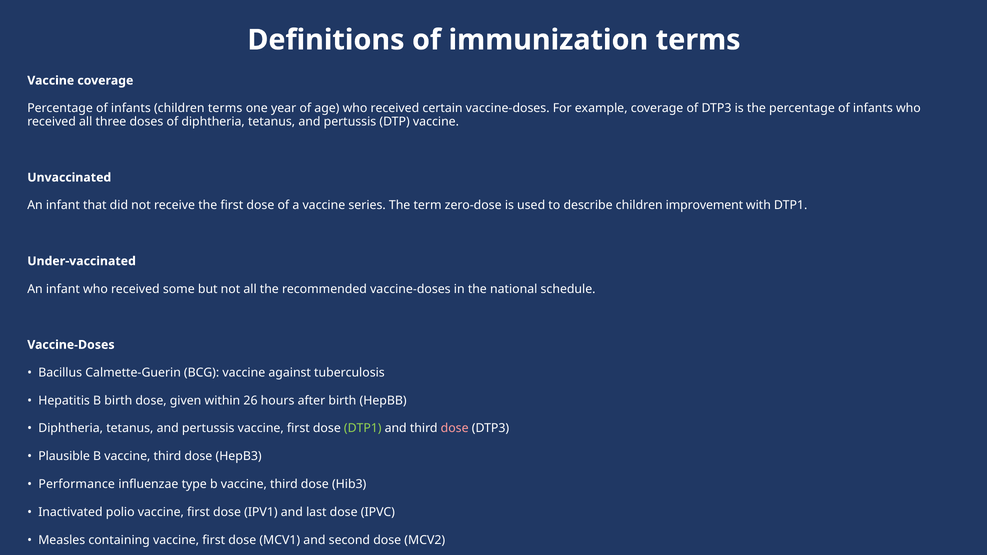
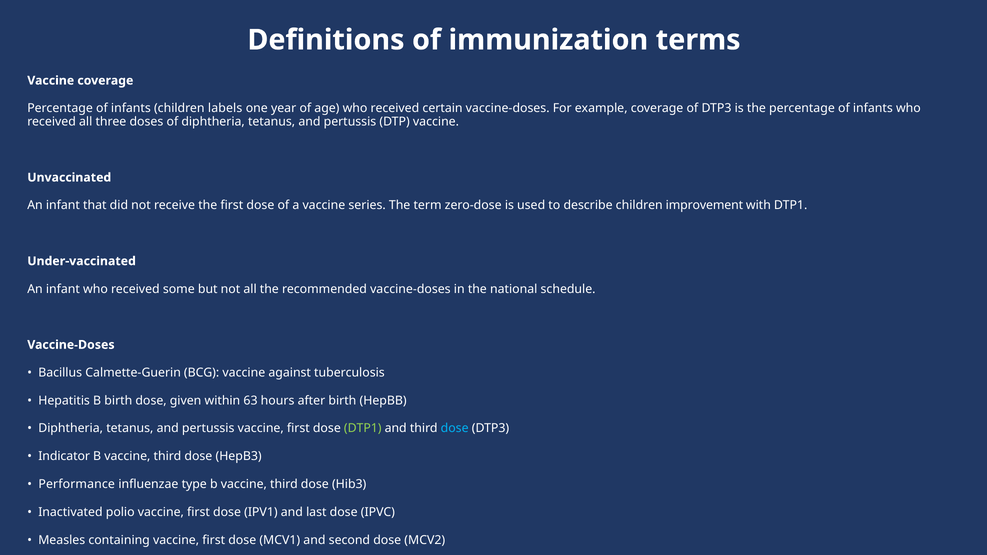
children terms: terms -> labels (225, 108)
26: 26 -> 63 (251, 401)
dose colour: pink -> light blue (455, 429)
Plausible: Plausible -> Indicator (64, 456)
